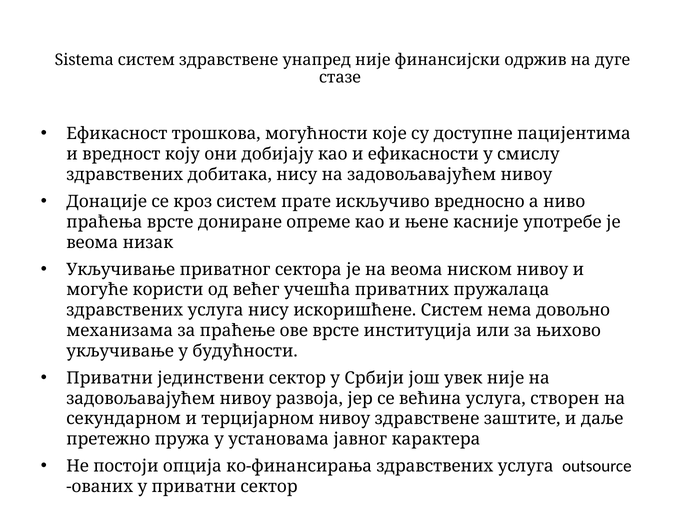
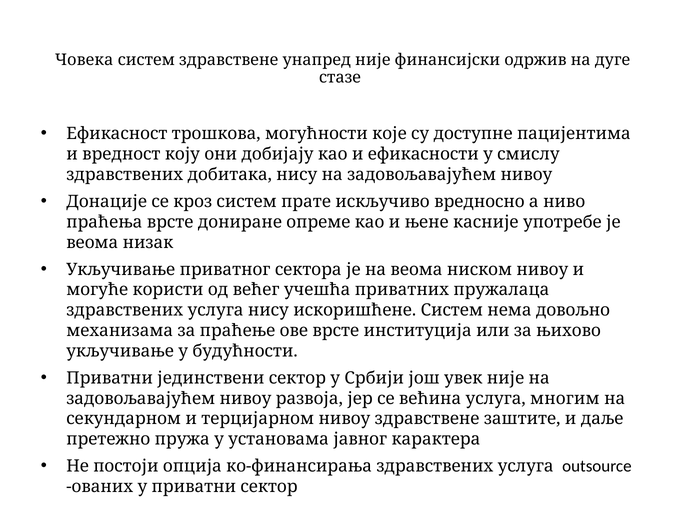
Sistema: Sistema -> Човека (84, 60)
створен: створен -> многим (565, 398)
